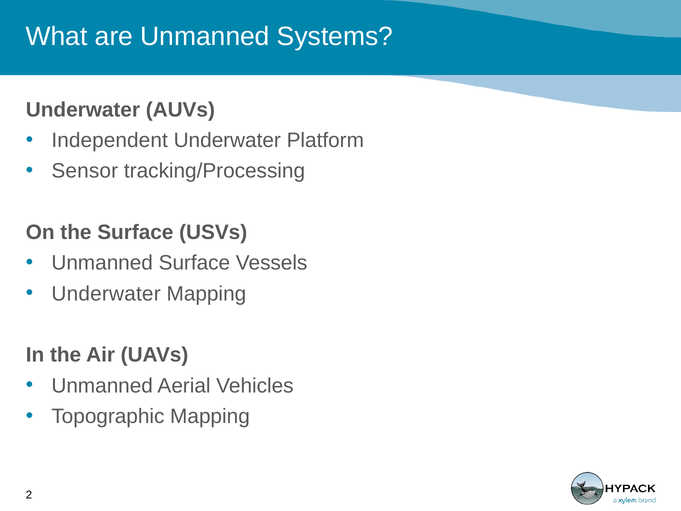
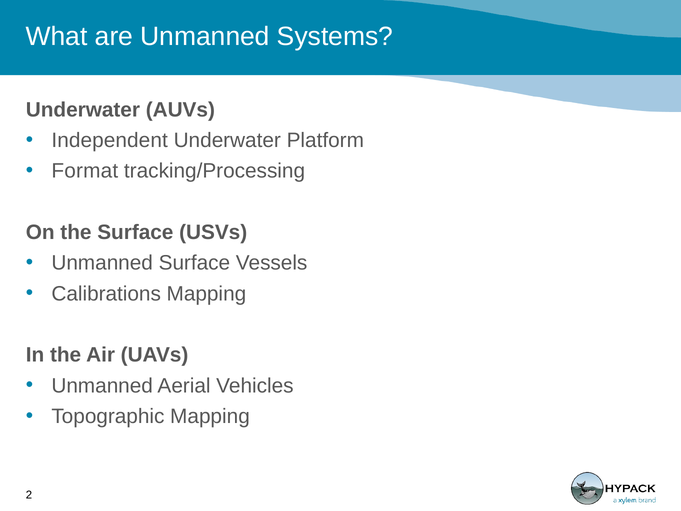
Sensor: Sensor -> Format (85, 171)
Underwater: Underwater -> Calibrations (106, 294)
